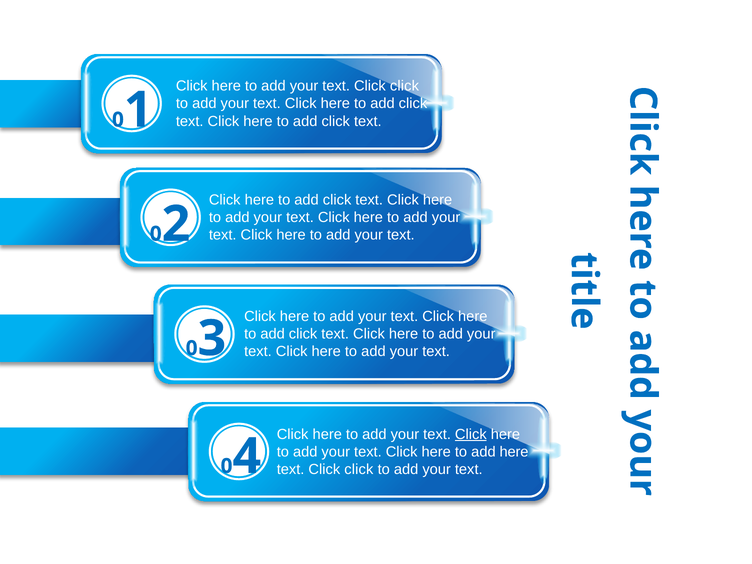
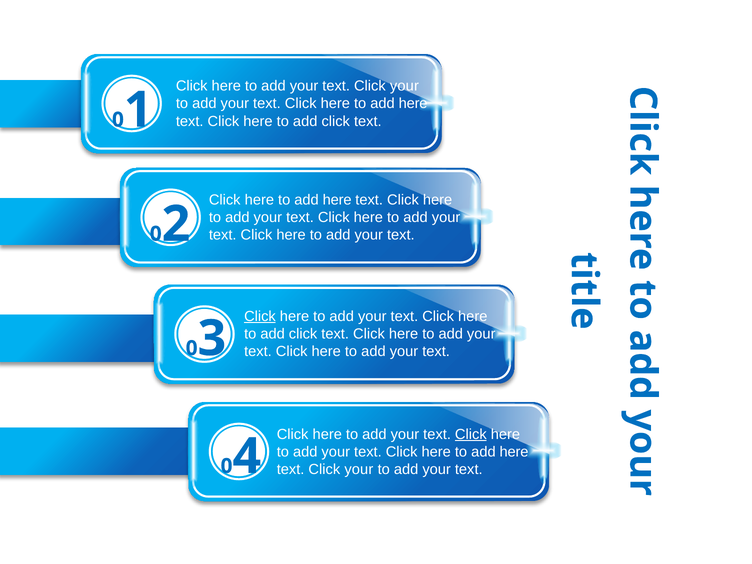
your text Click click: click -> your (404, 86)
click: click -> here (413, 104)
click: click -> here (337, 200)
Click underline: none -> present (260, 316)
click: click -> your (359, 469)
